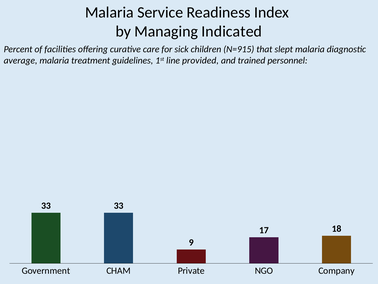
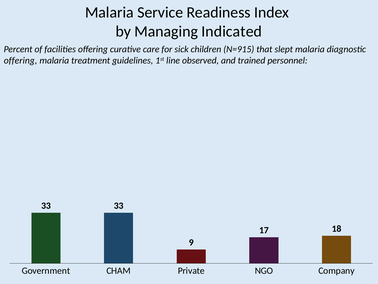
average: average -> offering (21, 60)
provided: provided -> observed (200, 60)
